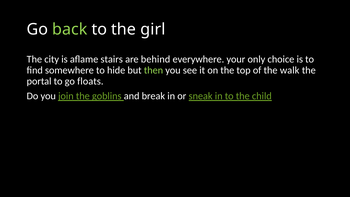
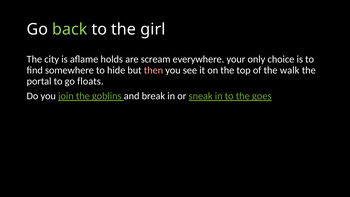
stairs: stairs -> holds (112, 59)
behind: behind -> scream (156, 59)
then colour: light green -> pink (153, 70)
child: child -> goes (262, 96)
